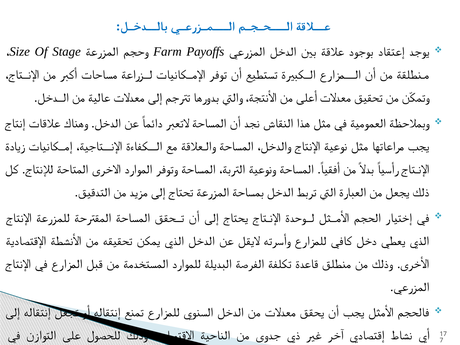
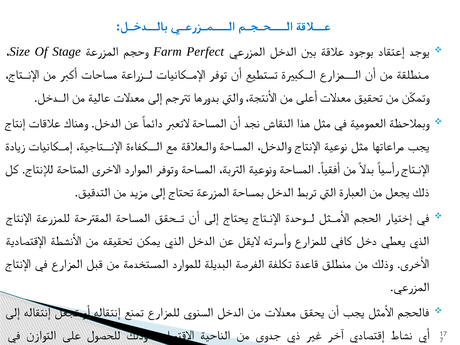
Payoffs: Payoffs -> Perfect (205, 52)
